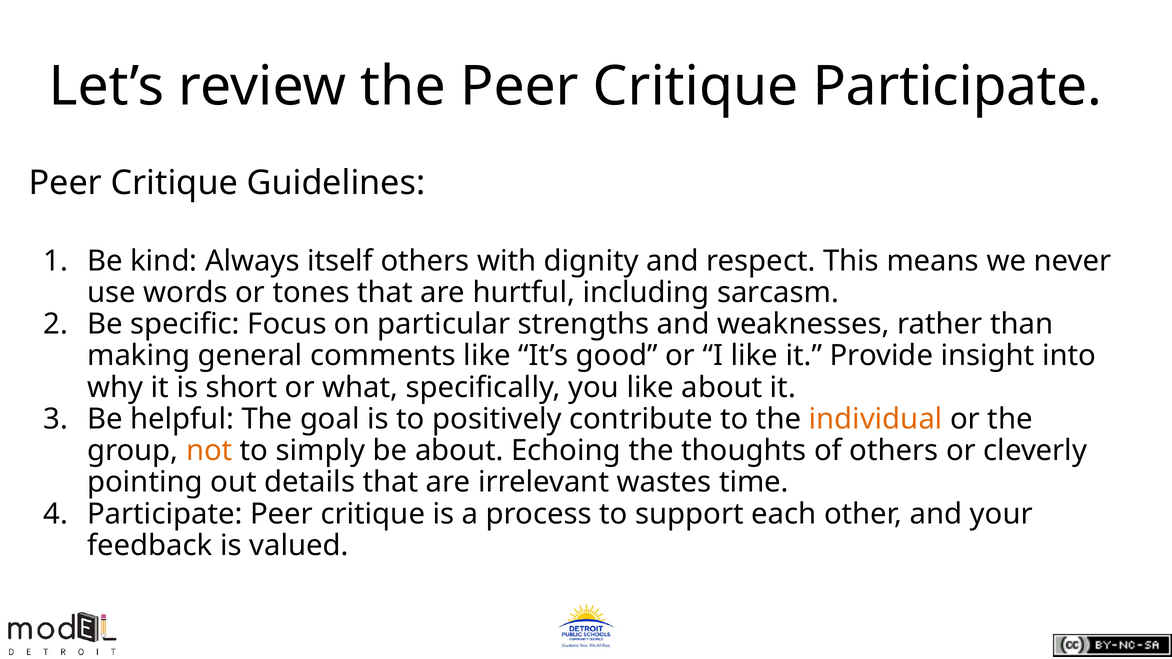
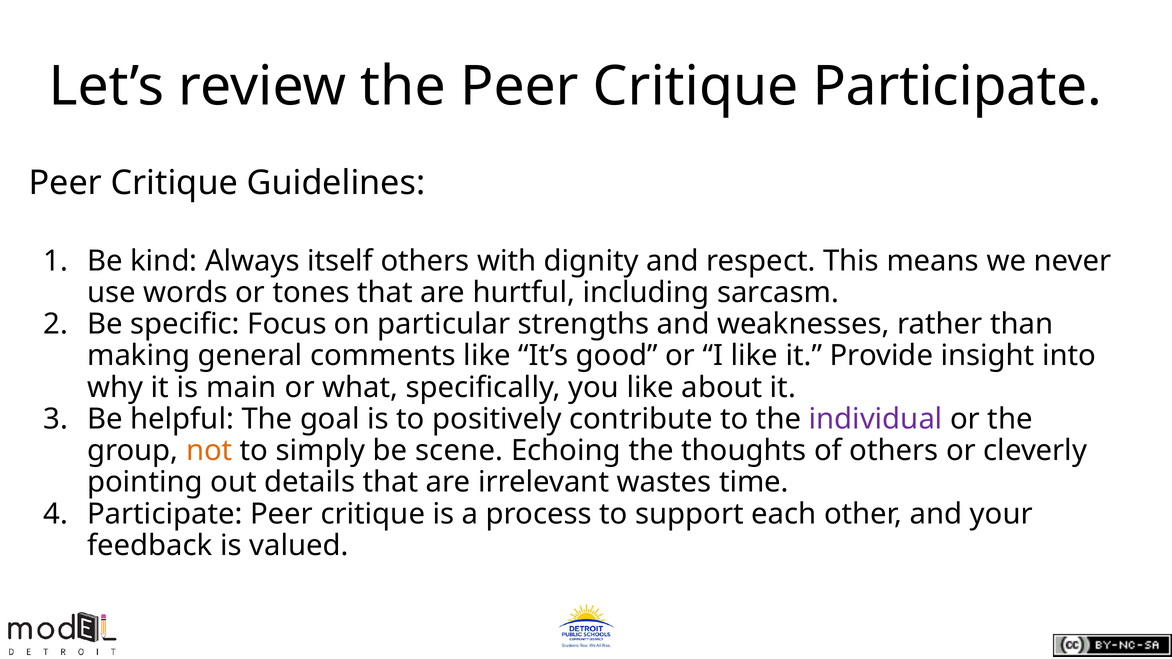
short: short -> main (241, 388)
individual colour: orange -> purple (876, 419)
be about: about -> scene (459, 451)
